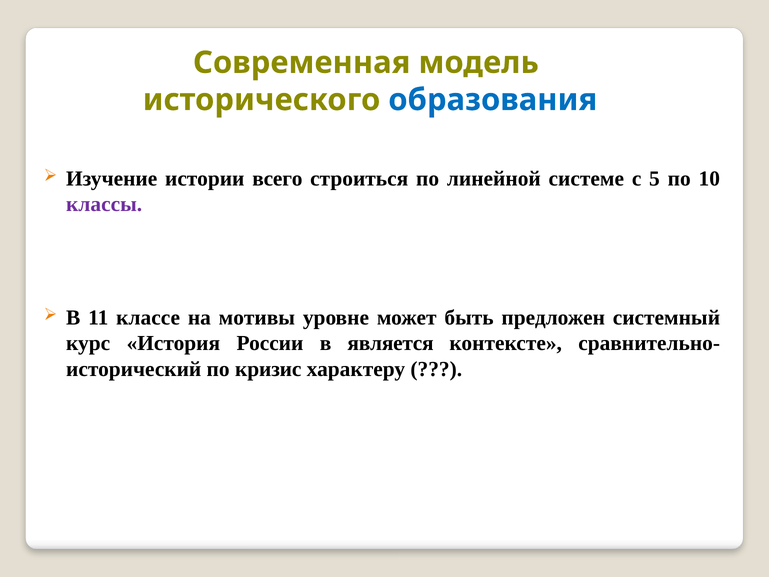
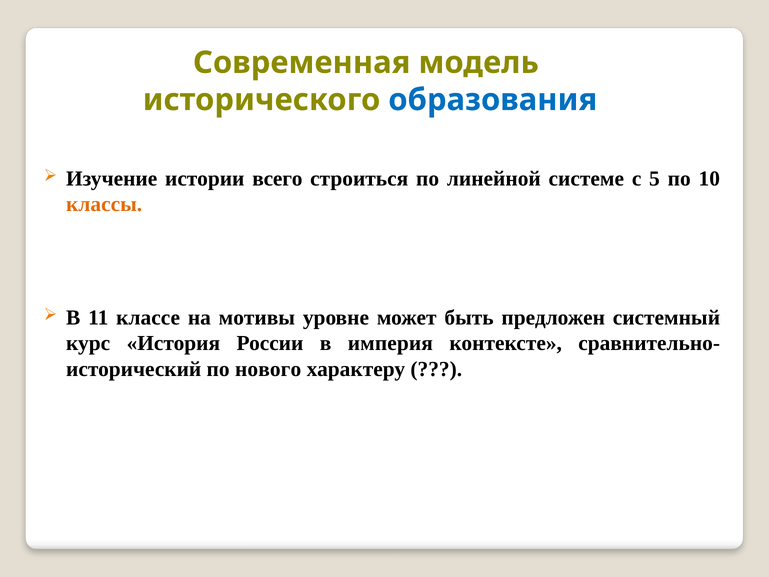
классы colour: purple -> orange (104, 204)
является: является -> империя (390, 343)
кризис: кризис -> нового (268, 369)
